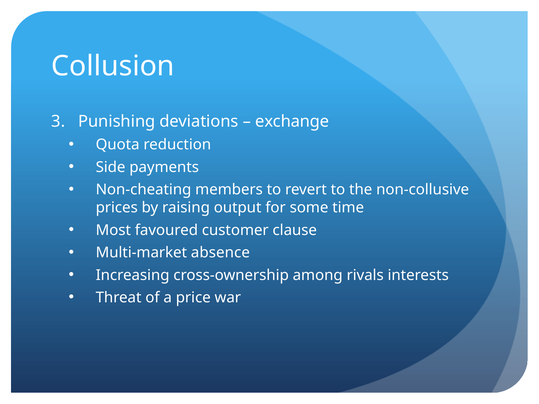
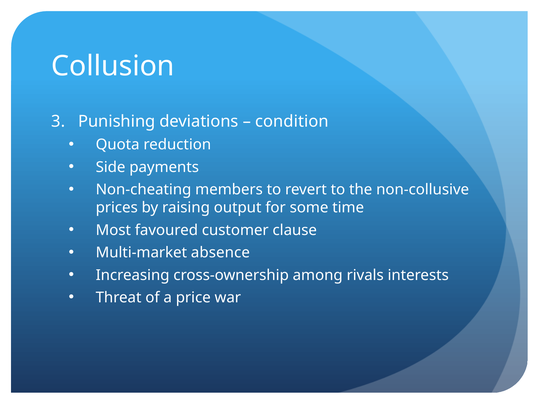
exchange: exchange -> condition (292, 122)
